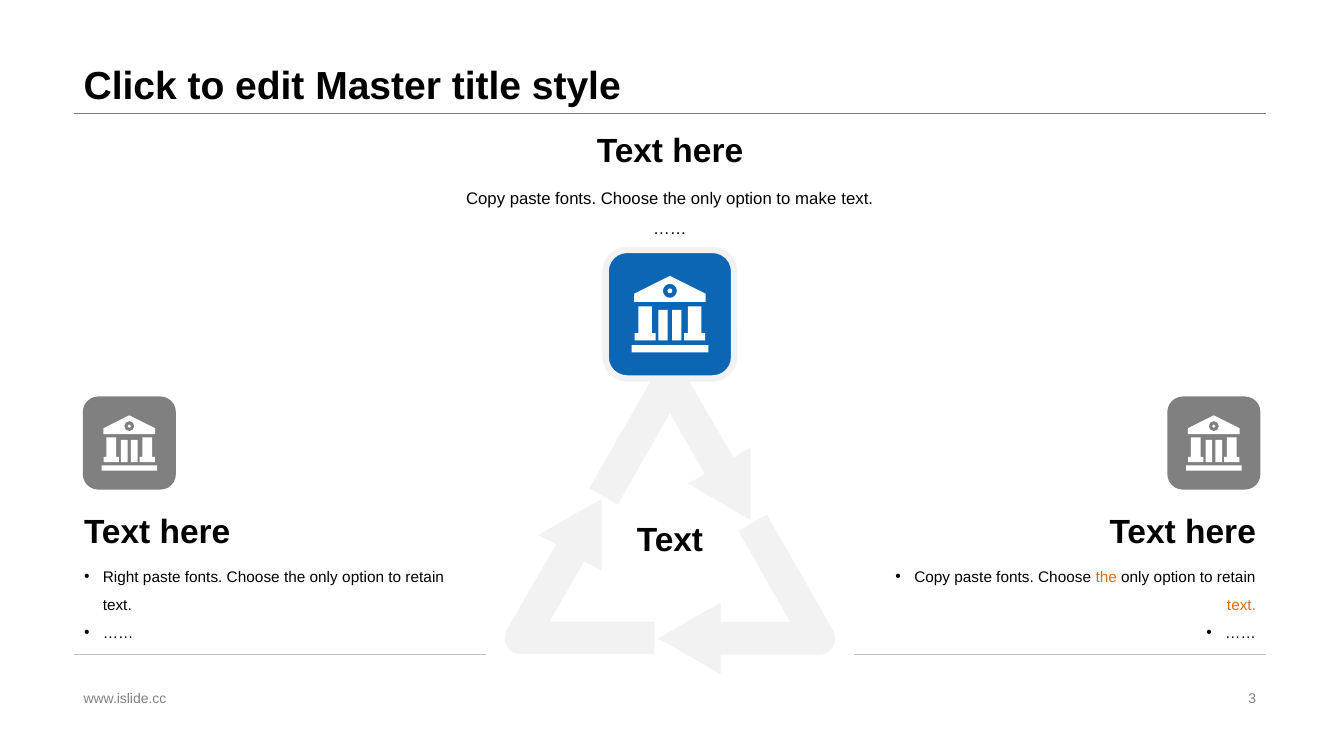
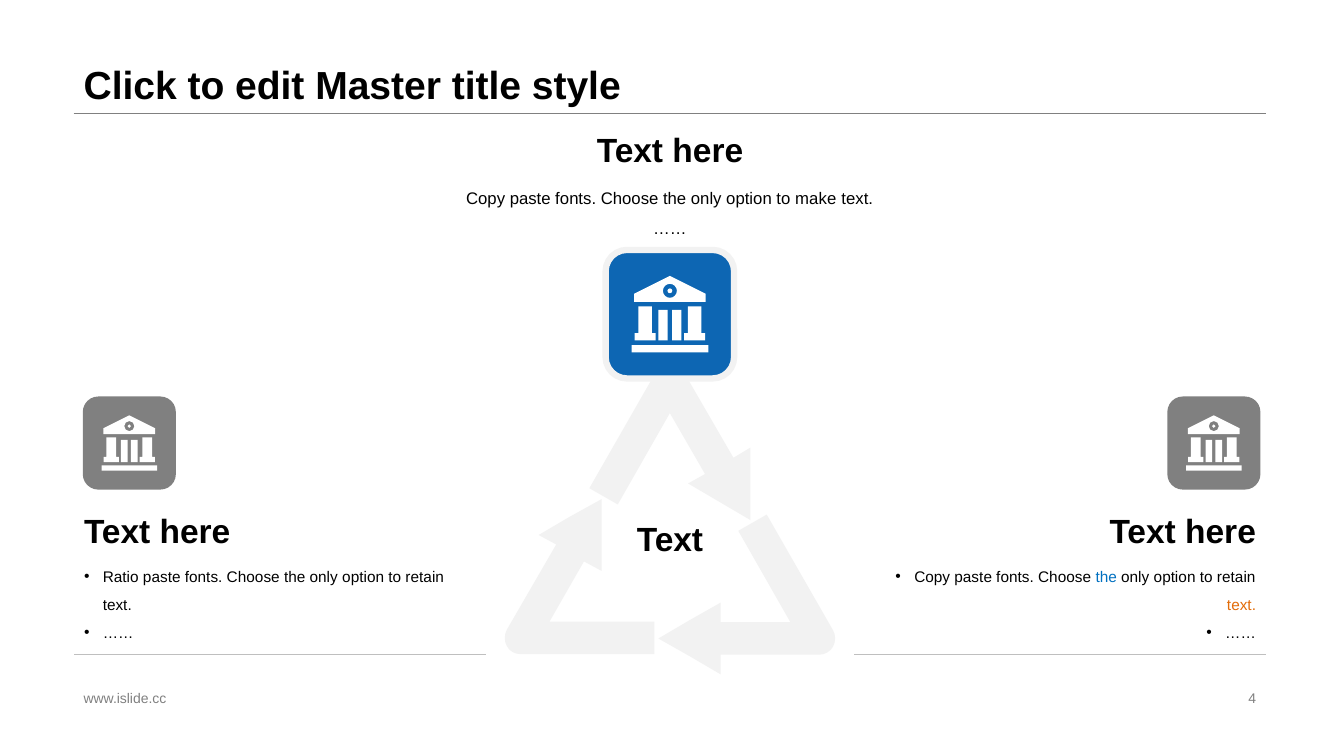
Right: Right -> Ratio (121, 577)
the colour: orange -> blue (1106, 577)
3: 3 -> 4 (1252, 698)
